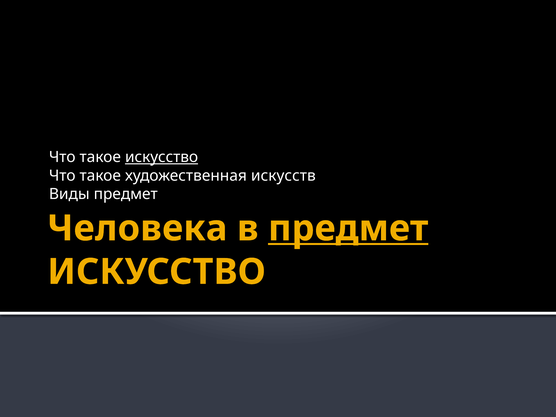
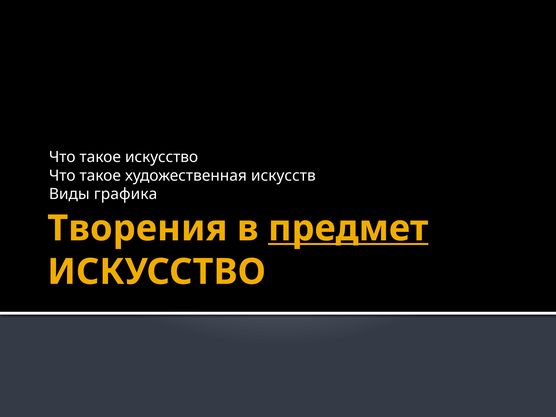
искусство underline: present -> none (162, 157)
Виды предмет: предмет -> графика (126, 194)
Человека: Человека -> Творения (137, 228)
